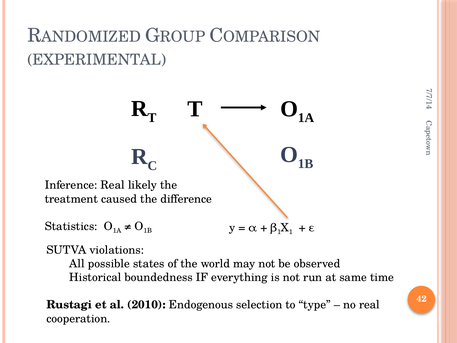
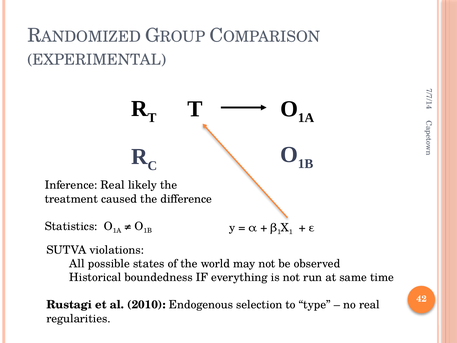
cooperation: cooperation -> regularities (78, 318)
